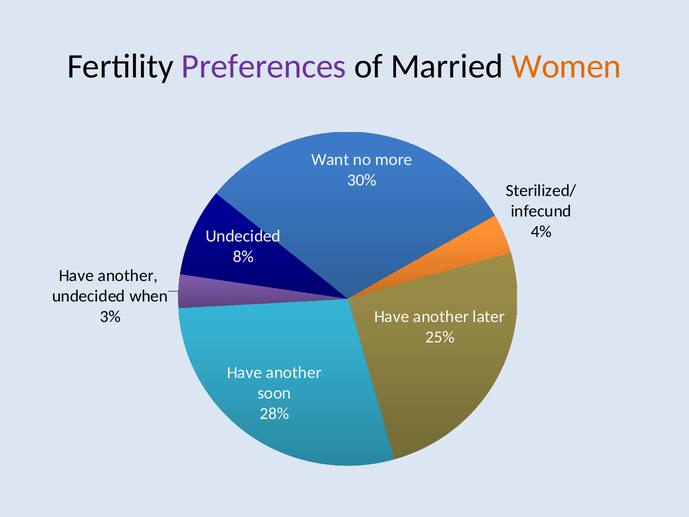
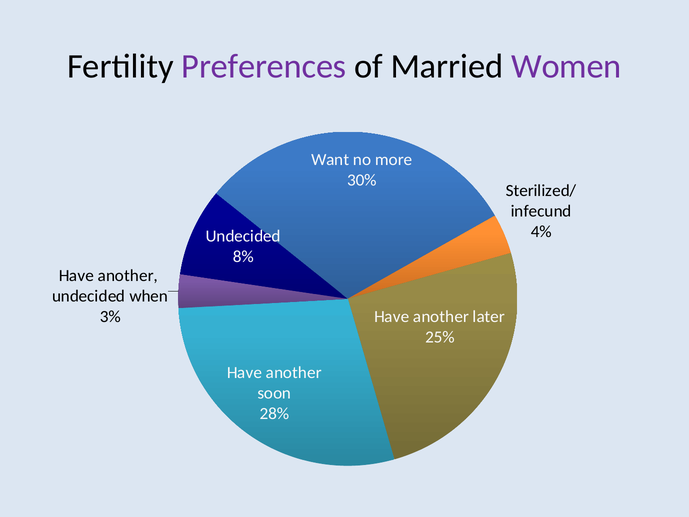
Women colour: orange -> purple (566, 66)
